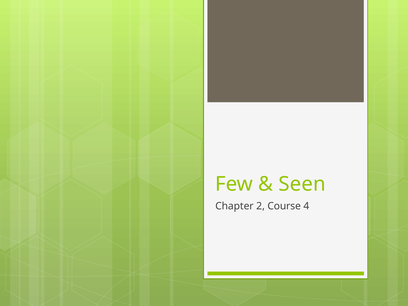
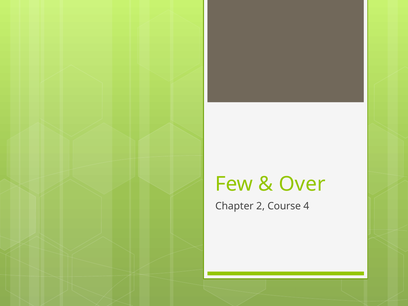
Seen: Seen -> Over (302, 184)
